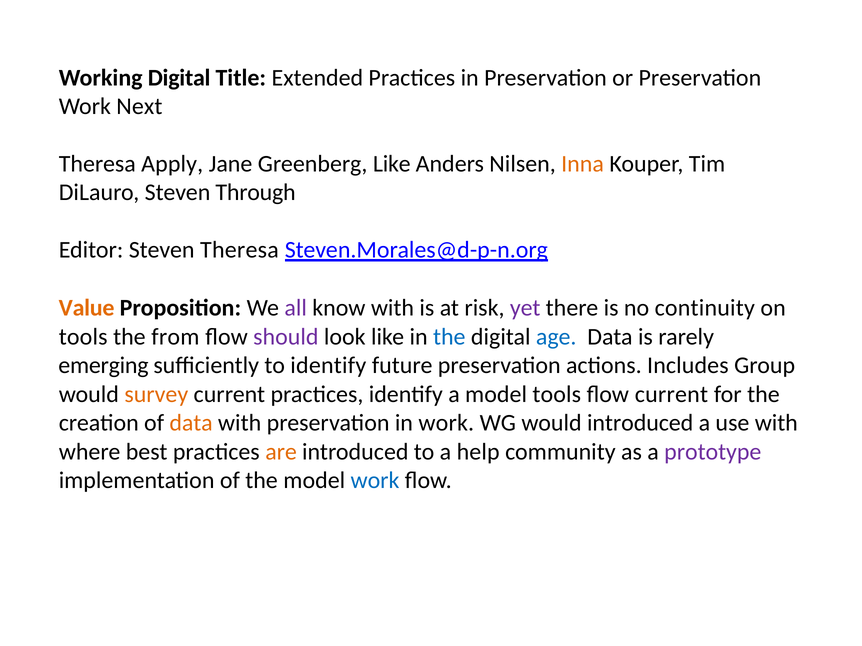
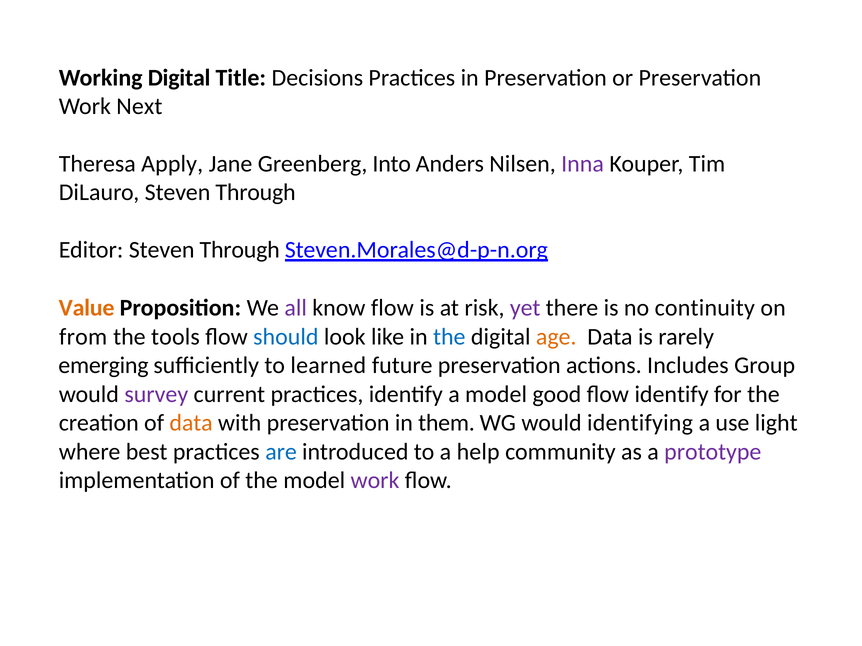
Extended: Extended -> Decisions (317, 78)
Greenberg Like: Like -> Into (392, 164)
Inna colour: orange -> purple (583, 164)
Editor Steven Theresa: Theresa -> Through (240, 250)
know with: with -> flow (392, 308)
tools: tools -> from (83, 337)
from: from -> tools (175, 337)
should colour: purple -> blue (286, 337)
age colour: blue -> orange (556, 337)
to identify: identify -> learned (328, 366)
survey colour: orange -> purple (156, 395)
model tools: tools -> good (557, 395)
flow current: current -> identify (672, 395)
in work: work -> them (446, 423)
would introduced: introduced -> identifying (640, 423)
use with: with -> light (776, 423)
are colour: orange -> blue (281, 452)
work colour: blue -> purple (375, 481)
